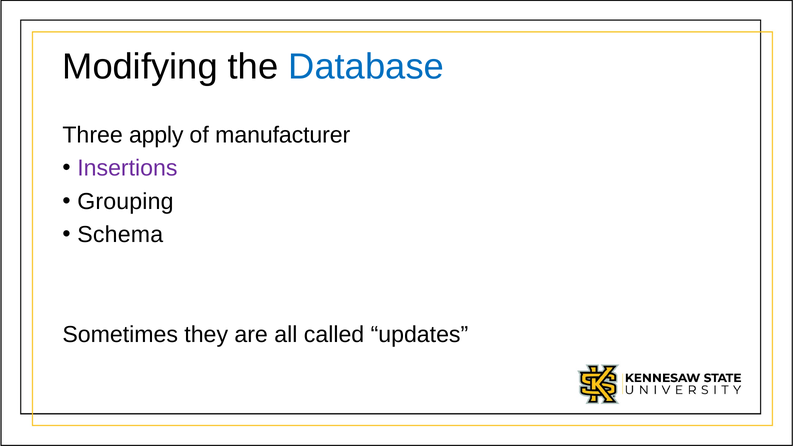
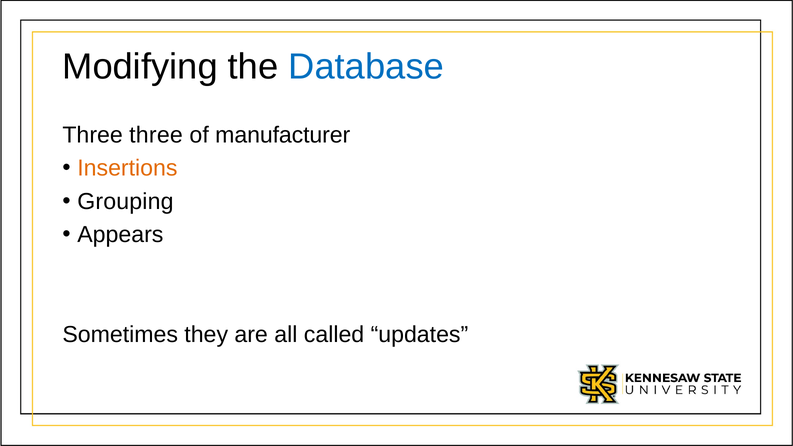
Three apply: apply -> three (156, 135)
Insertions colour: purple -> orange (127, 168)
Schema: Schema -> Appears (120, 235)
